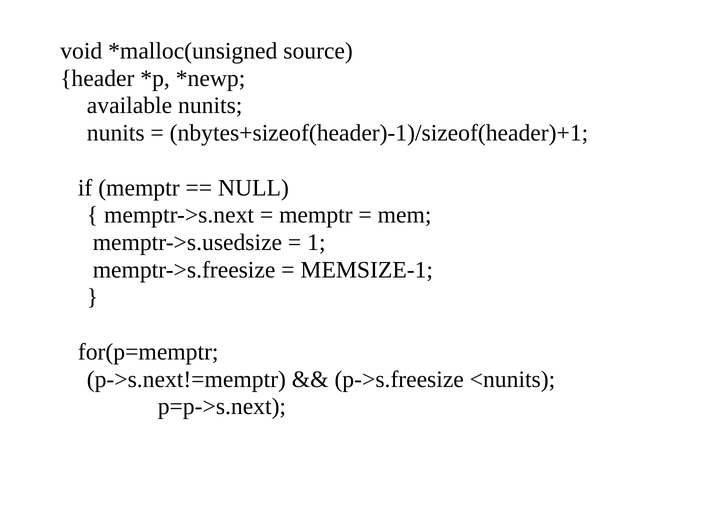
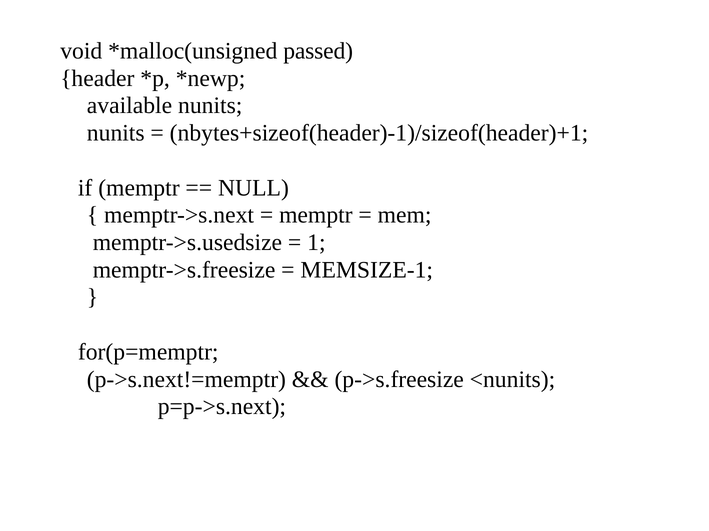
source: source -> passed (318, 51)
